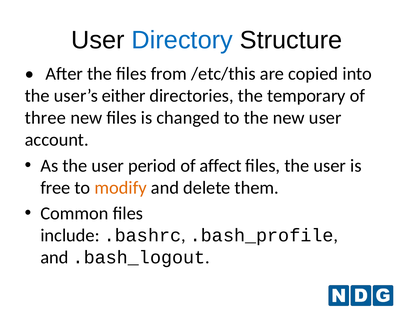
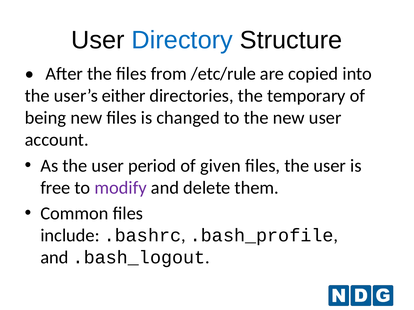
/etc/this: /etc/this -> /etc/rule (224, 74)
three: three -> being (45, 118)
affect: affect -> given (220, 166)
modify colour: orange -> purple (121, 188)
